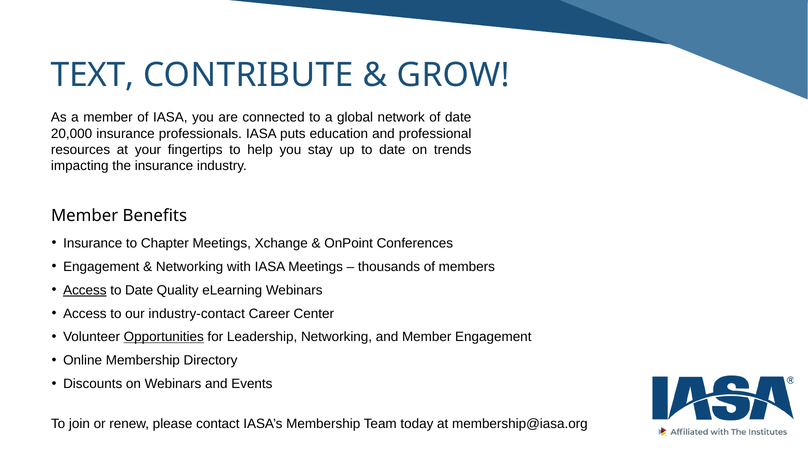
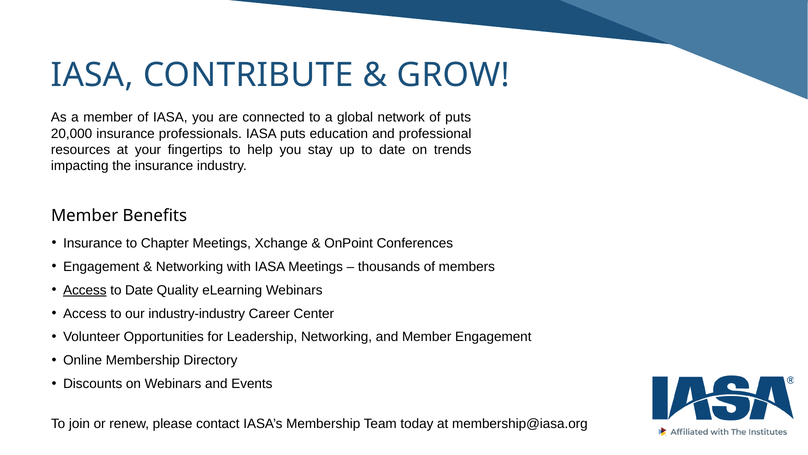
TEXT: TEXT -> IASA (92, 75)
of date: date -> puts (458, 117)
industry-contact: industry-contact -> industry-industry (197, 313)
Opportunities underline: present -> none (164, 337)
